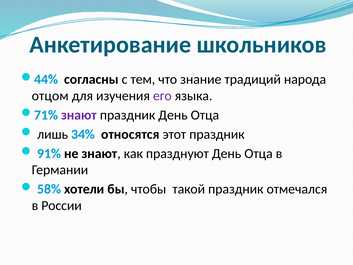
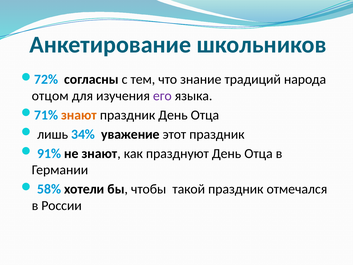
44%: 44% -> 72% (46, 79)
знают colour: purple -> orange (79, 115)
относятся: относятся -> уважение (130, 134)
